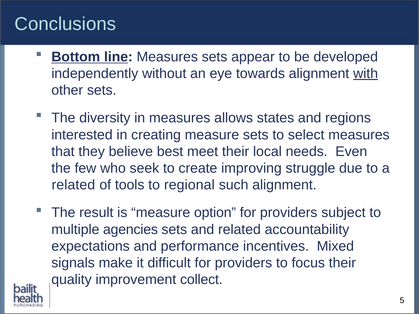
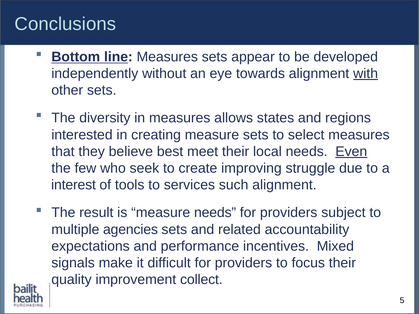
Even underline: none -> present (351, 152)
related: related -> interest (74, 185)
regional: regional -> services (189, 185)
measure option: option -> needs (215, 213)
